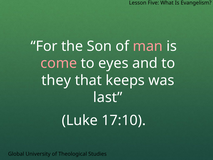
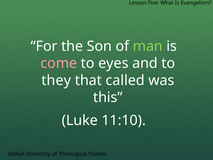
man colour: pink -> light green (148, 46)
keeps: keeps -> called (125, 80)
last: last -> this (108, 97)
17:10: 17:10 -> 11:10 (124, 120)
